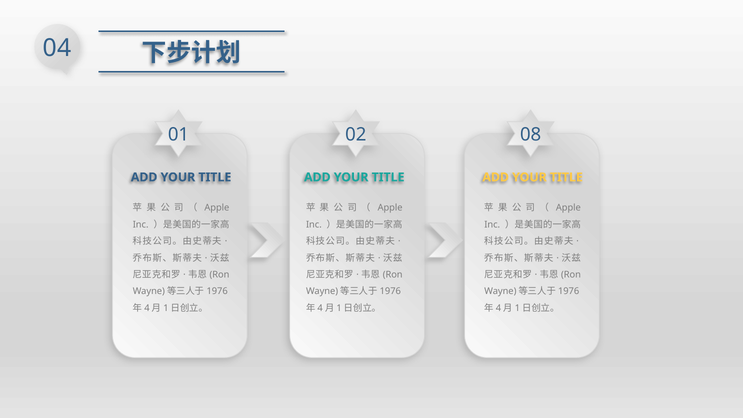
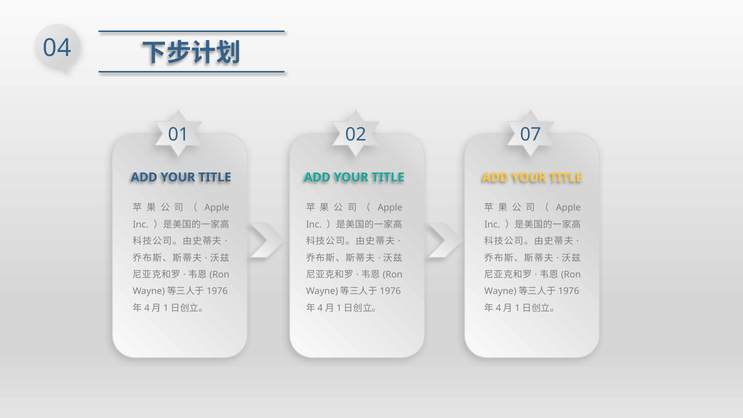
08: 08 -> 07 (531, 134)
